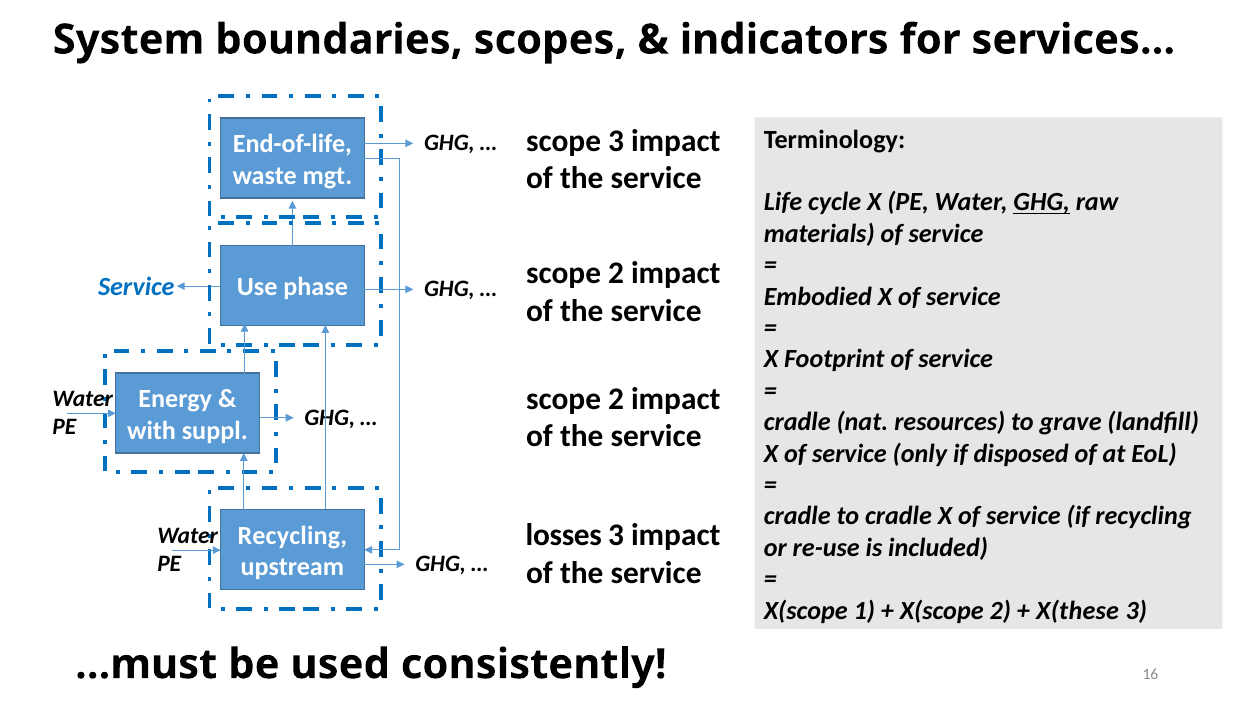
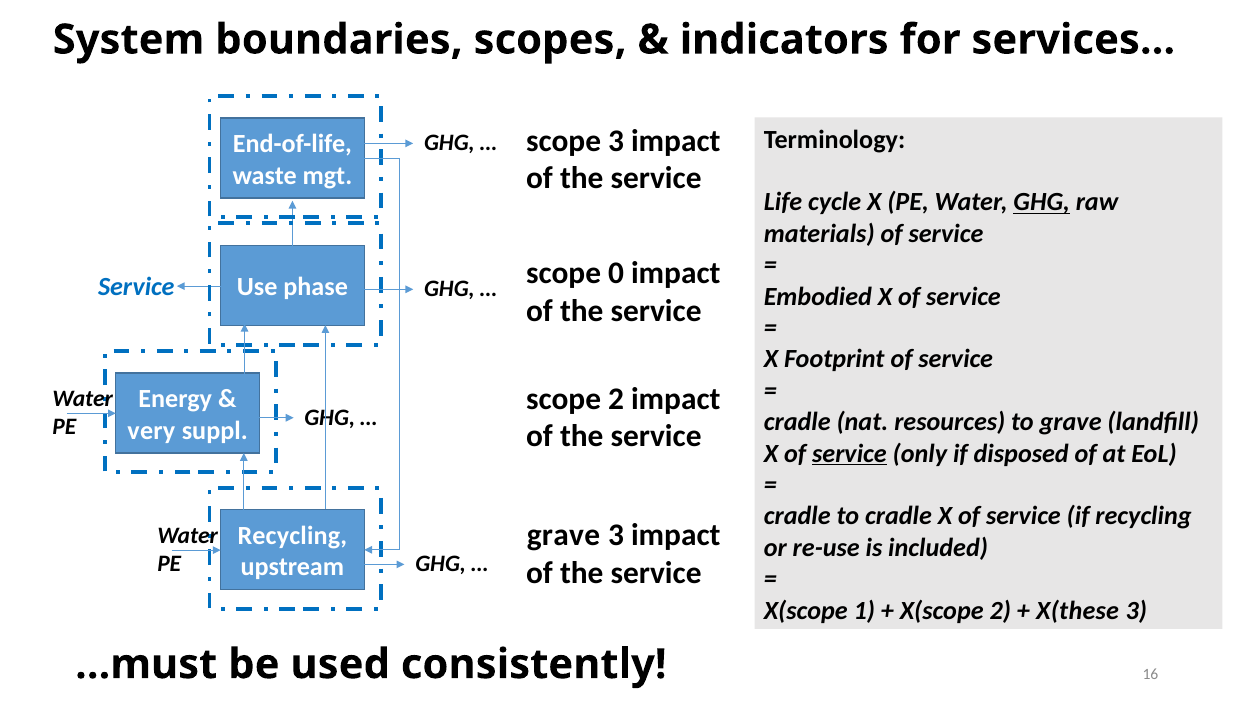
phase scope 2: 2 -> 0 (616, 273)
with: with -> very (151, 430)
service underline: none -> present (849, 453)
losses: losses -> grave (563, 535)
